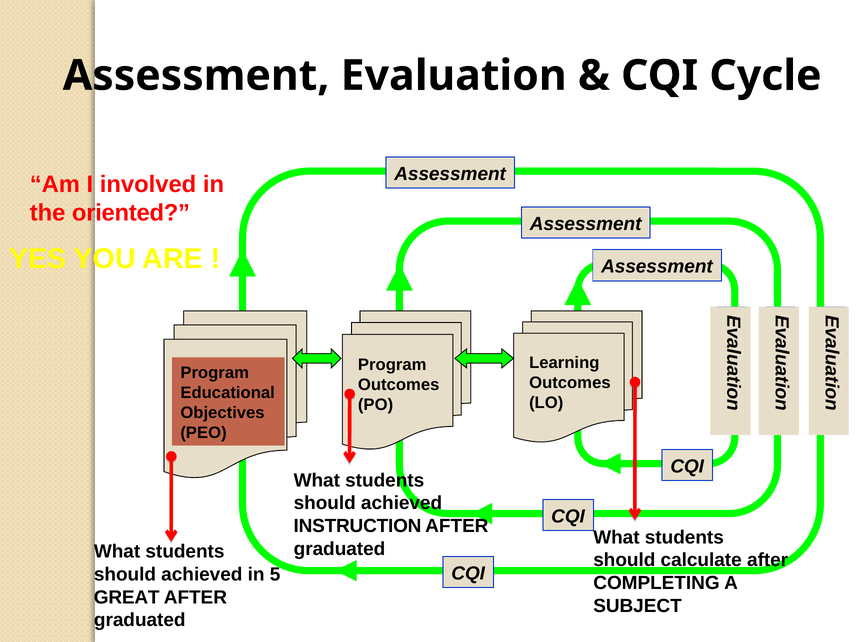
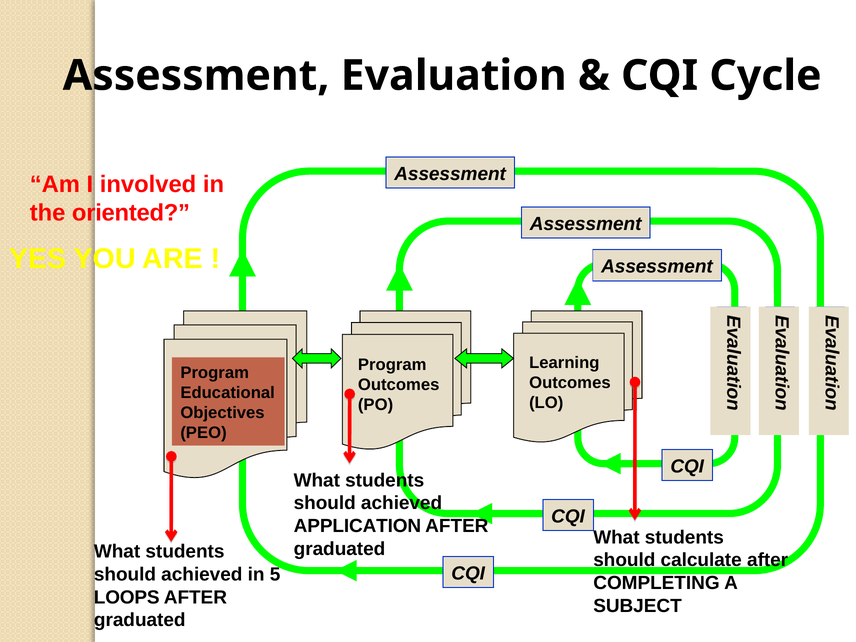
INSTRUCTION: INSTRUCTION -> APPLICATION (357, 526)
GREAT: GREAT -> LOOPS (127, 597)
